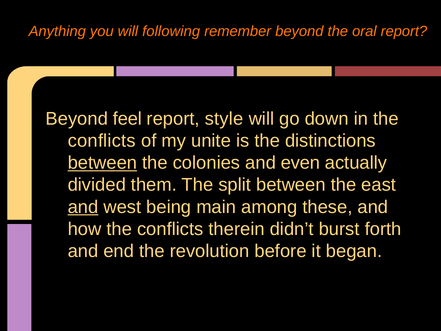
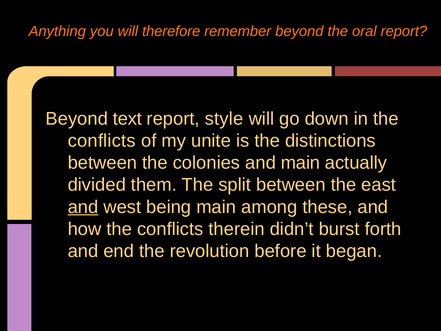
following: following -> therefore (171, 31)
feel: feel -> text (127, 119)
between underline: present -> none (102, 163)
and even: even -> main (300, 163)
